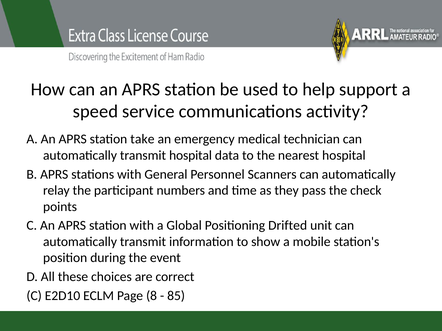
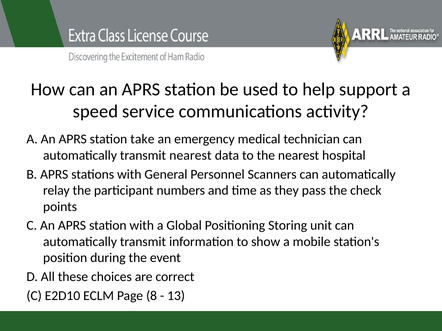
transmit hospital: hospital -> nearest (190, 156)
Drifted: Drifted -> Storing (288, 226)
85: 85 -> 13 (176, 296)
